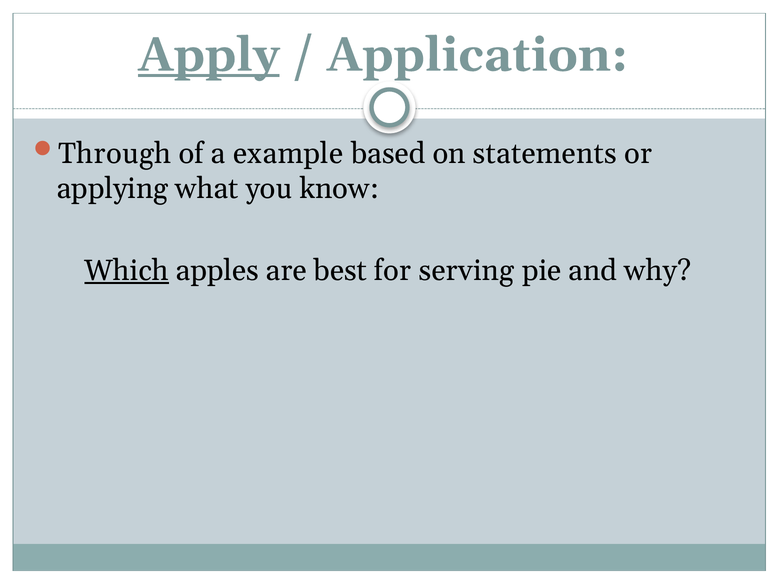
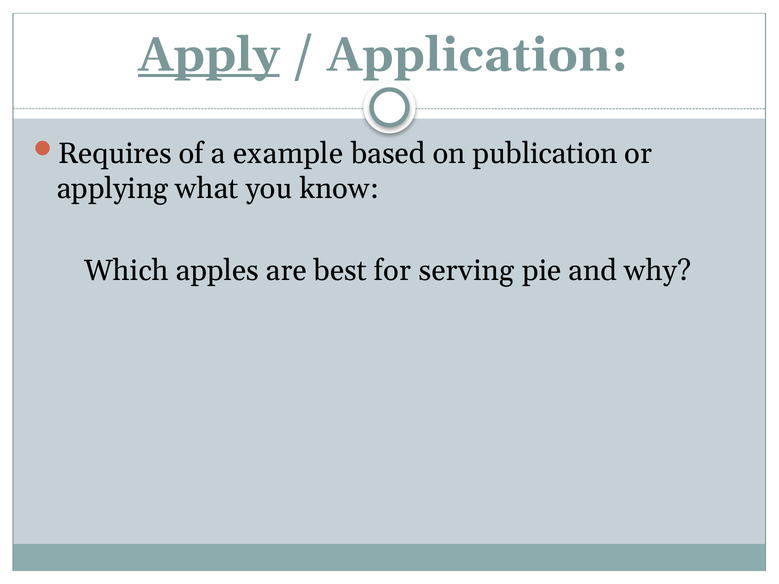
Through: Through -> Requires (115, 154)
statements: statements -> publication (545, 154)
Which underline: present -> none (127, 270)
